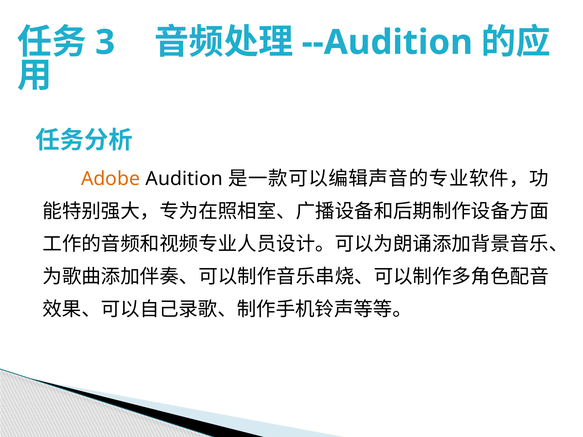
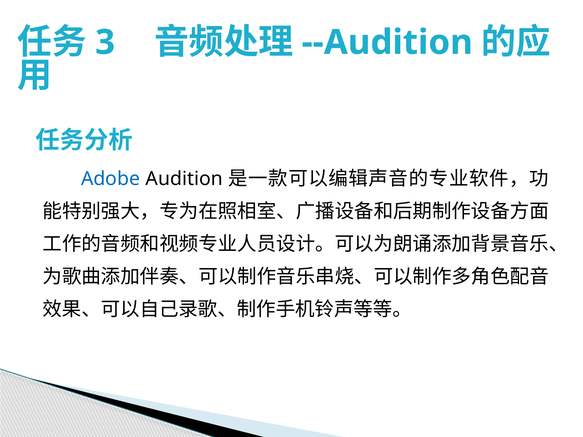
Adobe colour: orange -> blue (110, 179)
